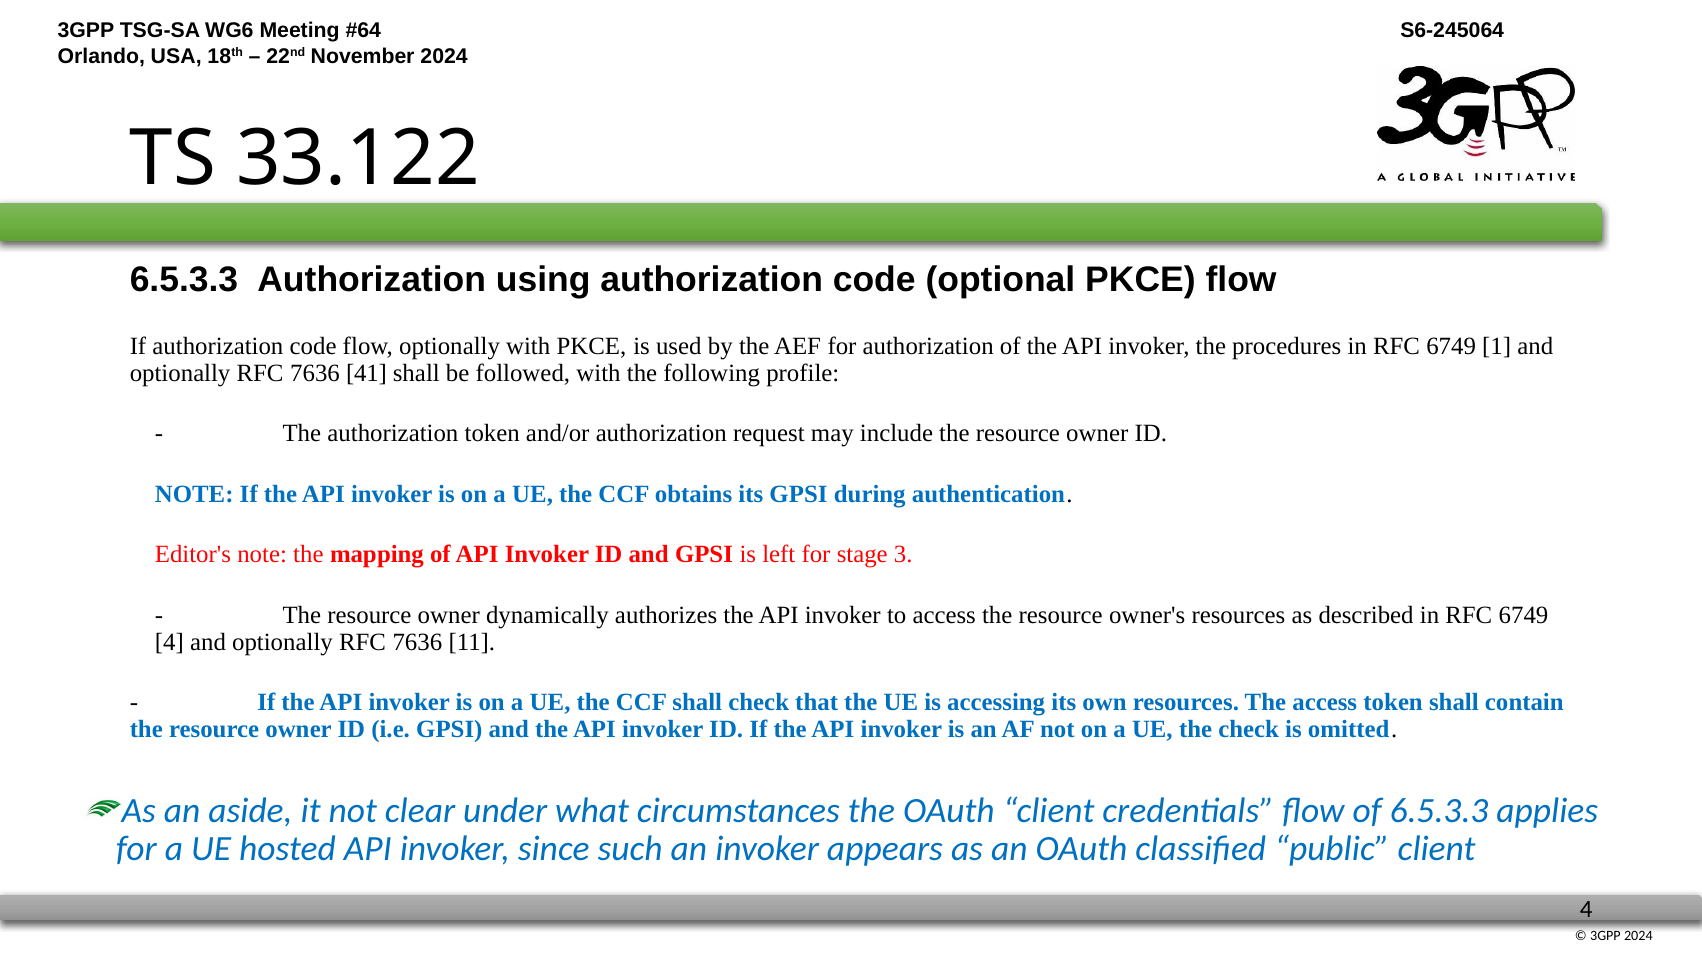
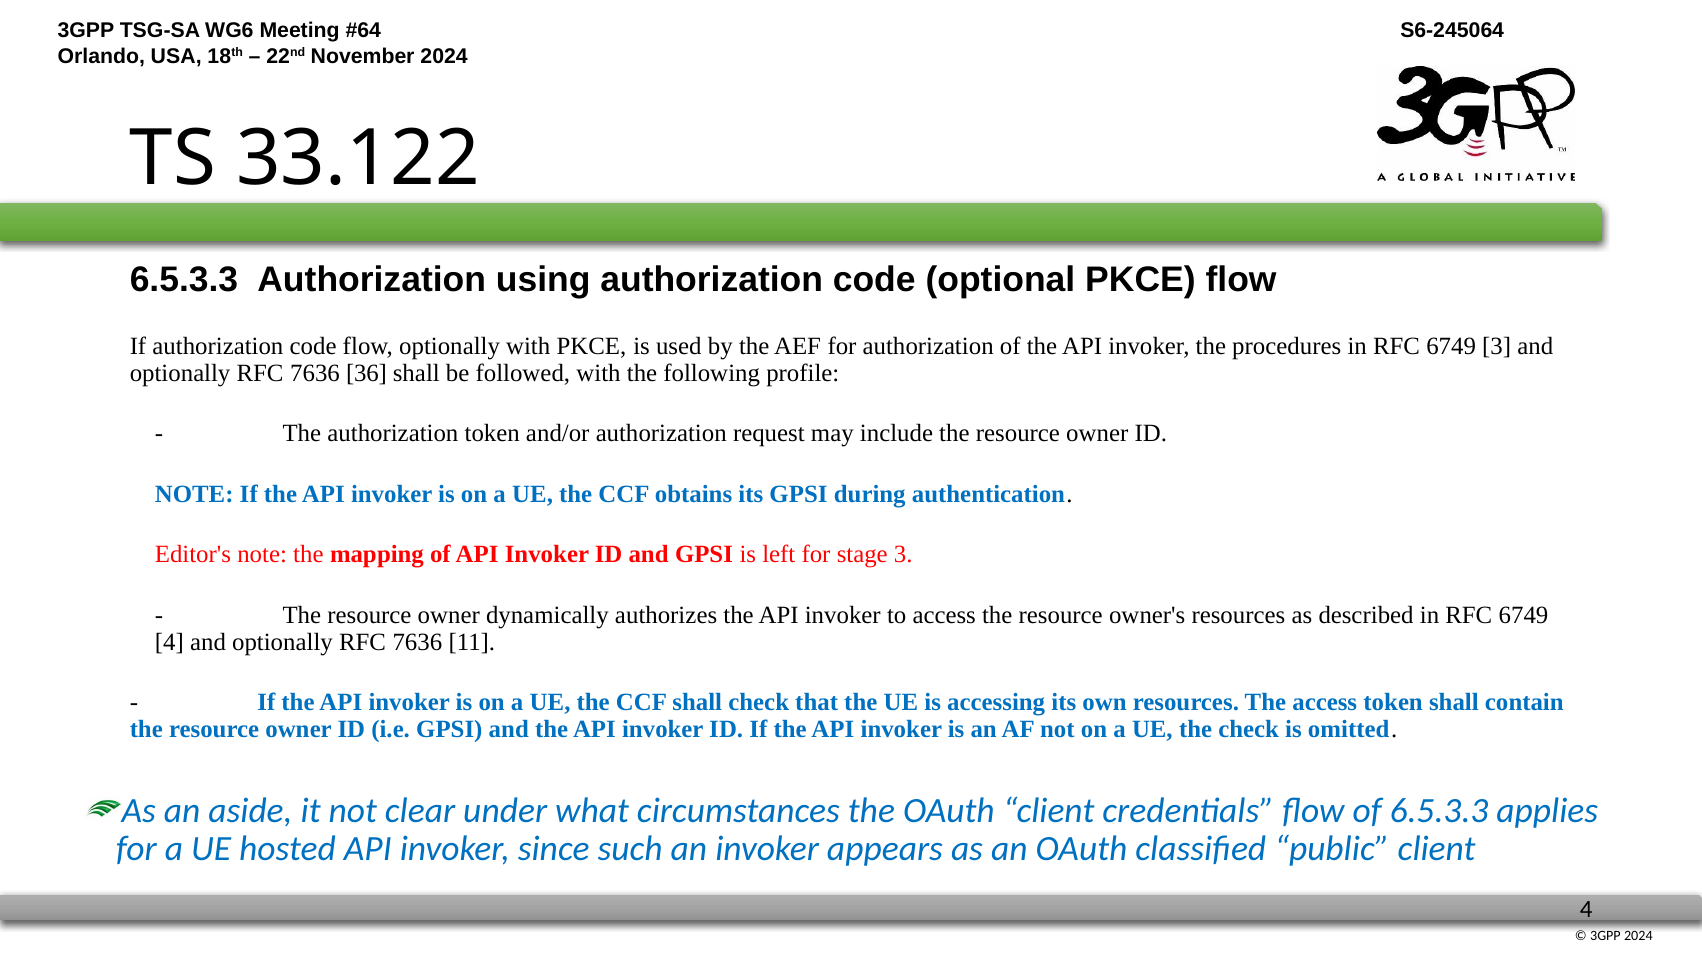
6749 1: 1 -> 3 (1497, 347)
41: 41 -> 36 (366, 373)
